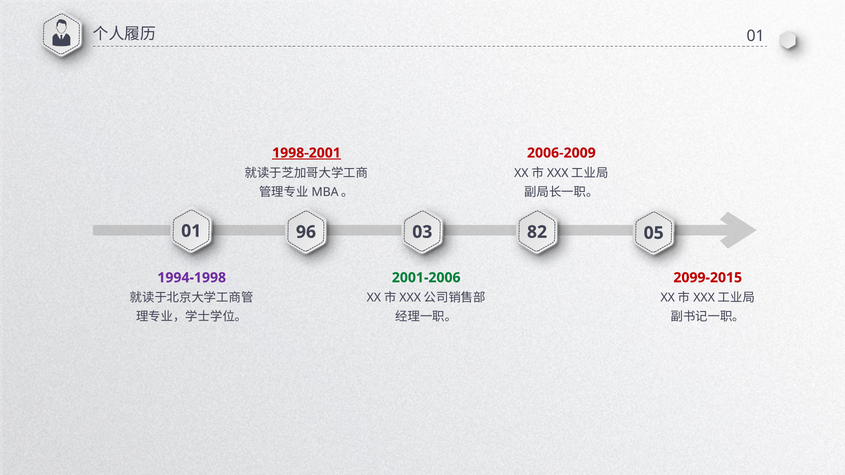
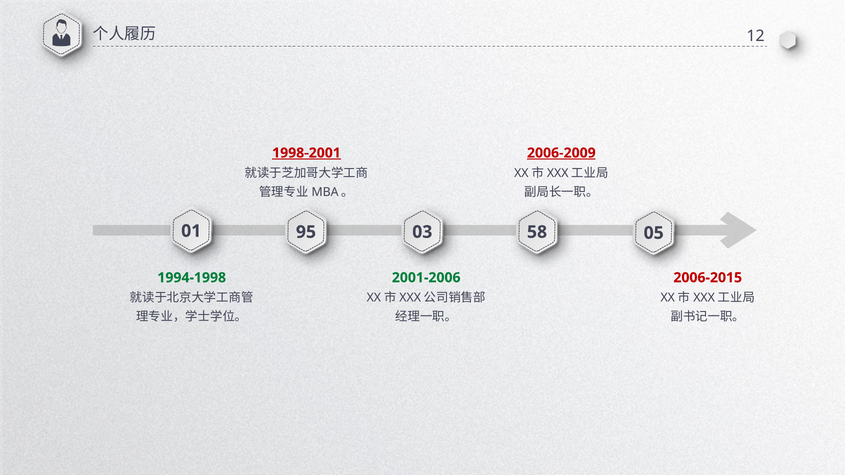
01: 01 -> 12 (756, 36)
2006-2009 underline: none -> present (561, 153)
96: 96 -> 95 (306, 232)
82: 82 -> 58 (537, 232)
1994-1998 colour: purple -> green (192, 278)
2099-2015: 2099-2015 -> 2006-2015 (708, 278)
